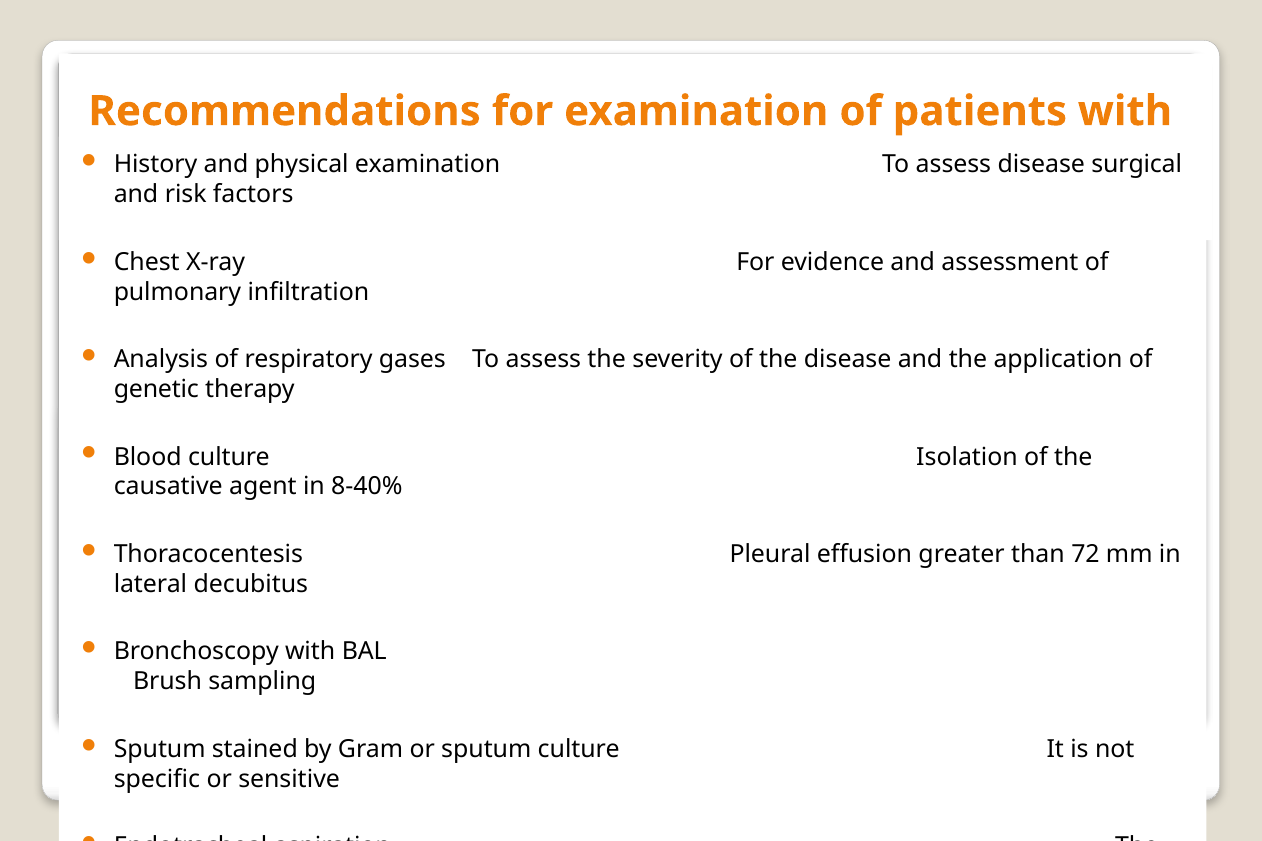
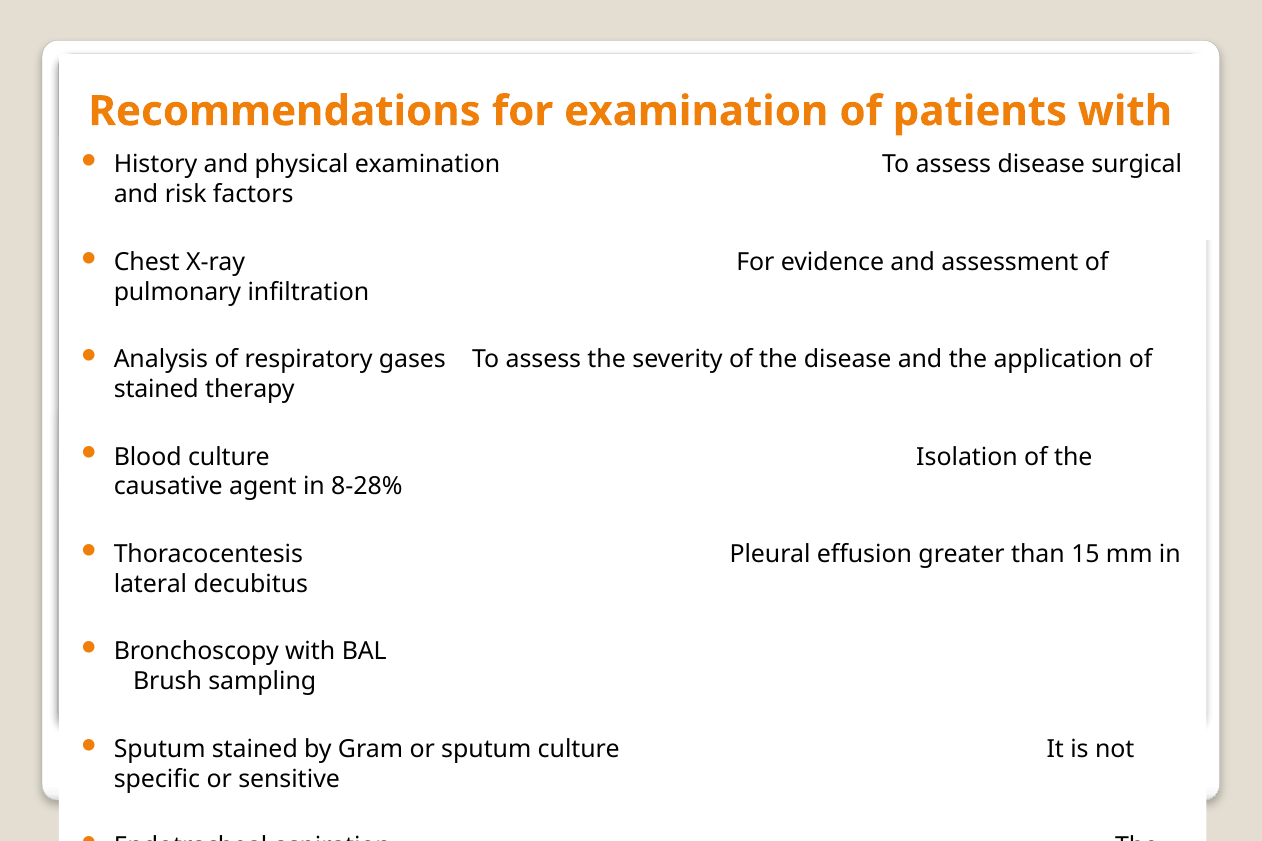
genetic: genetic -> stained (156, 389)
8-40%: 8-40% -> 8-28% (367, 487)
72: 72 -> 15 (1085, 555)
